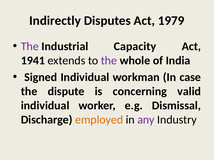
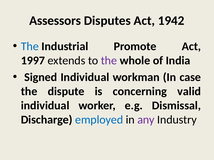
Indirectly: Indirectly -> Assessors (55, 21)
1979: 1979 -> 1942 (171, 21)
The colour: purple -> blue (30, 46)
Capacity: Capacity -> Promote (135, 46)
1941: 1941 -> 1997 (33, 61)
employed colour: orange -> blue (99, 120)
